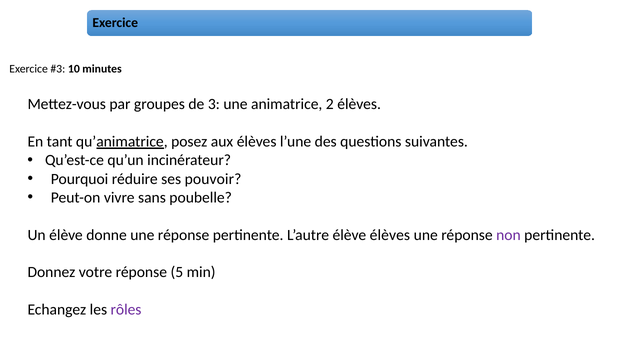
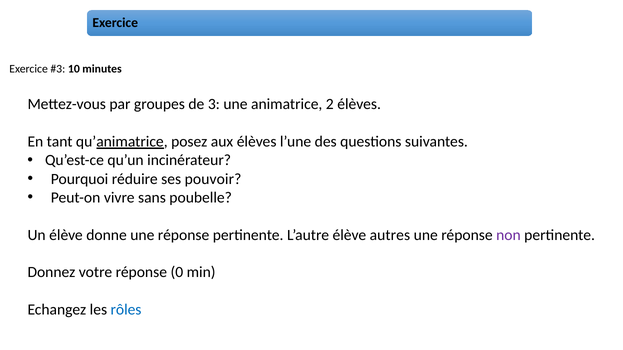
élève élèves: élèves -> autres (390, 235)
5: 5 -> 0 (177, 273)
rôles colour: purple -> blue (126, 310)
